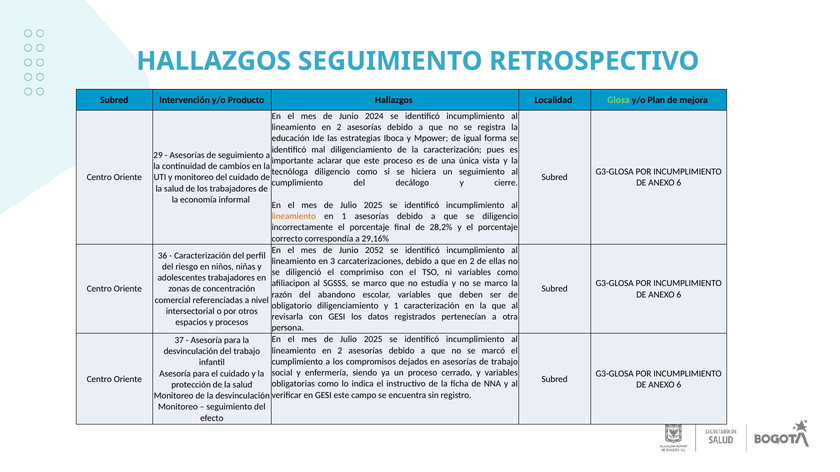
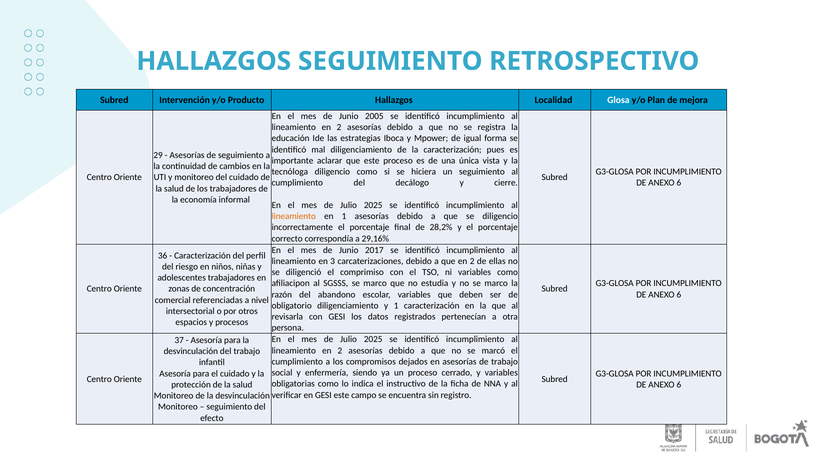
Glosa colour: light green -> white (618, 100)
2024: 2024 -> 2005 (374, 116)
2052: 2052 -> 2017 (374, 250)
